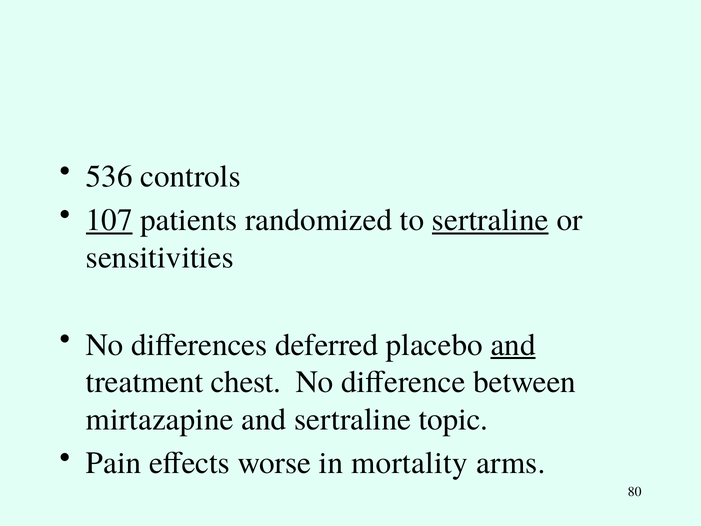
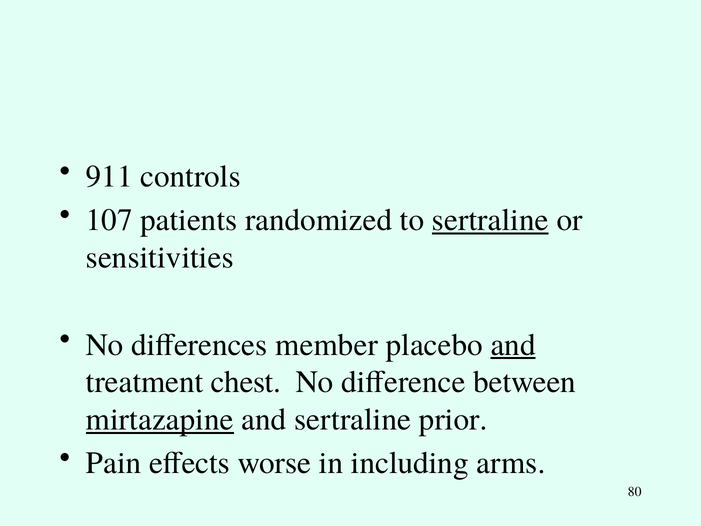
536: 536 -> 911 (109, 176)
107 underline: present -> none (109, 220)
deferred: deferred -> member (327, 345)
mirtazapine underline: none -> present (160, 419)
topic: topic -> prior (453, 419)
mortality: mortality -> including (410, 463)
